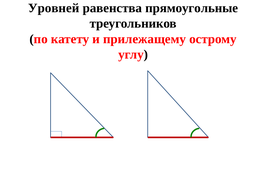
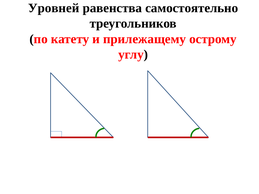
прямоугольные: прямоугольные -> самостоятельно (192, 8)
